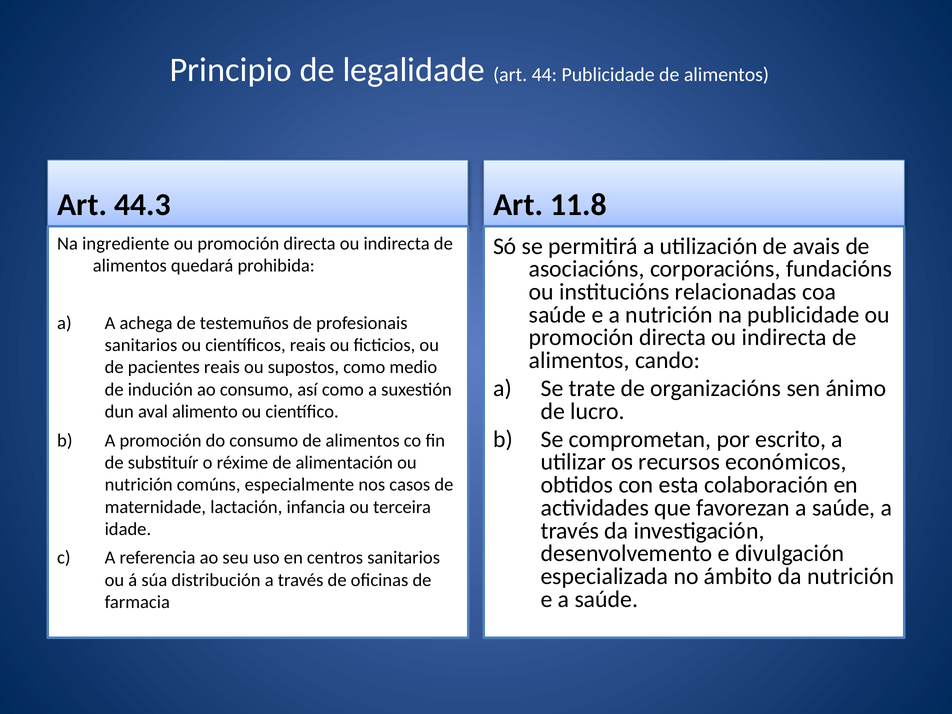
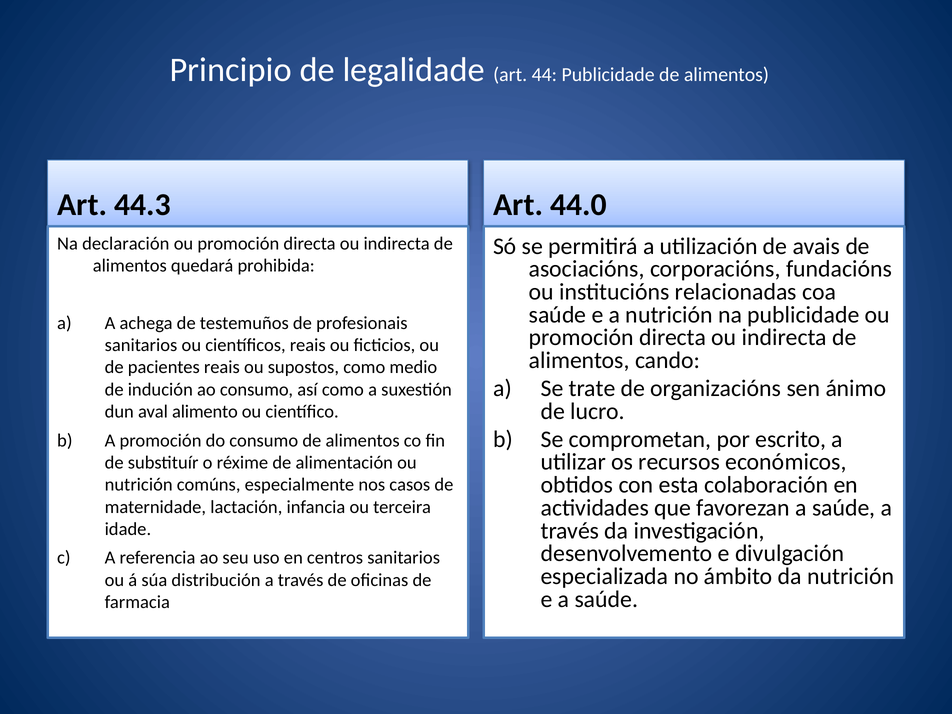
11.8: 11.8 -> 44.0 (579, 205)
ingrediente: ingrediente -> declaración (126, 244)
